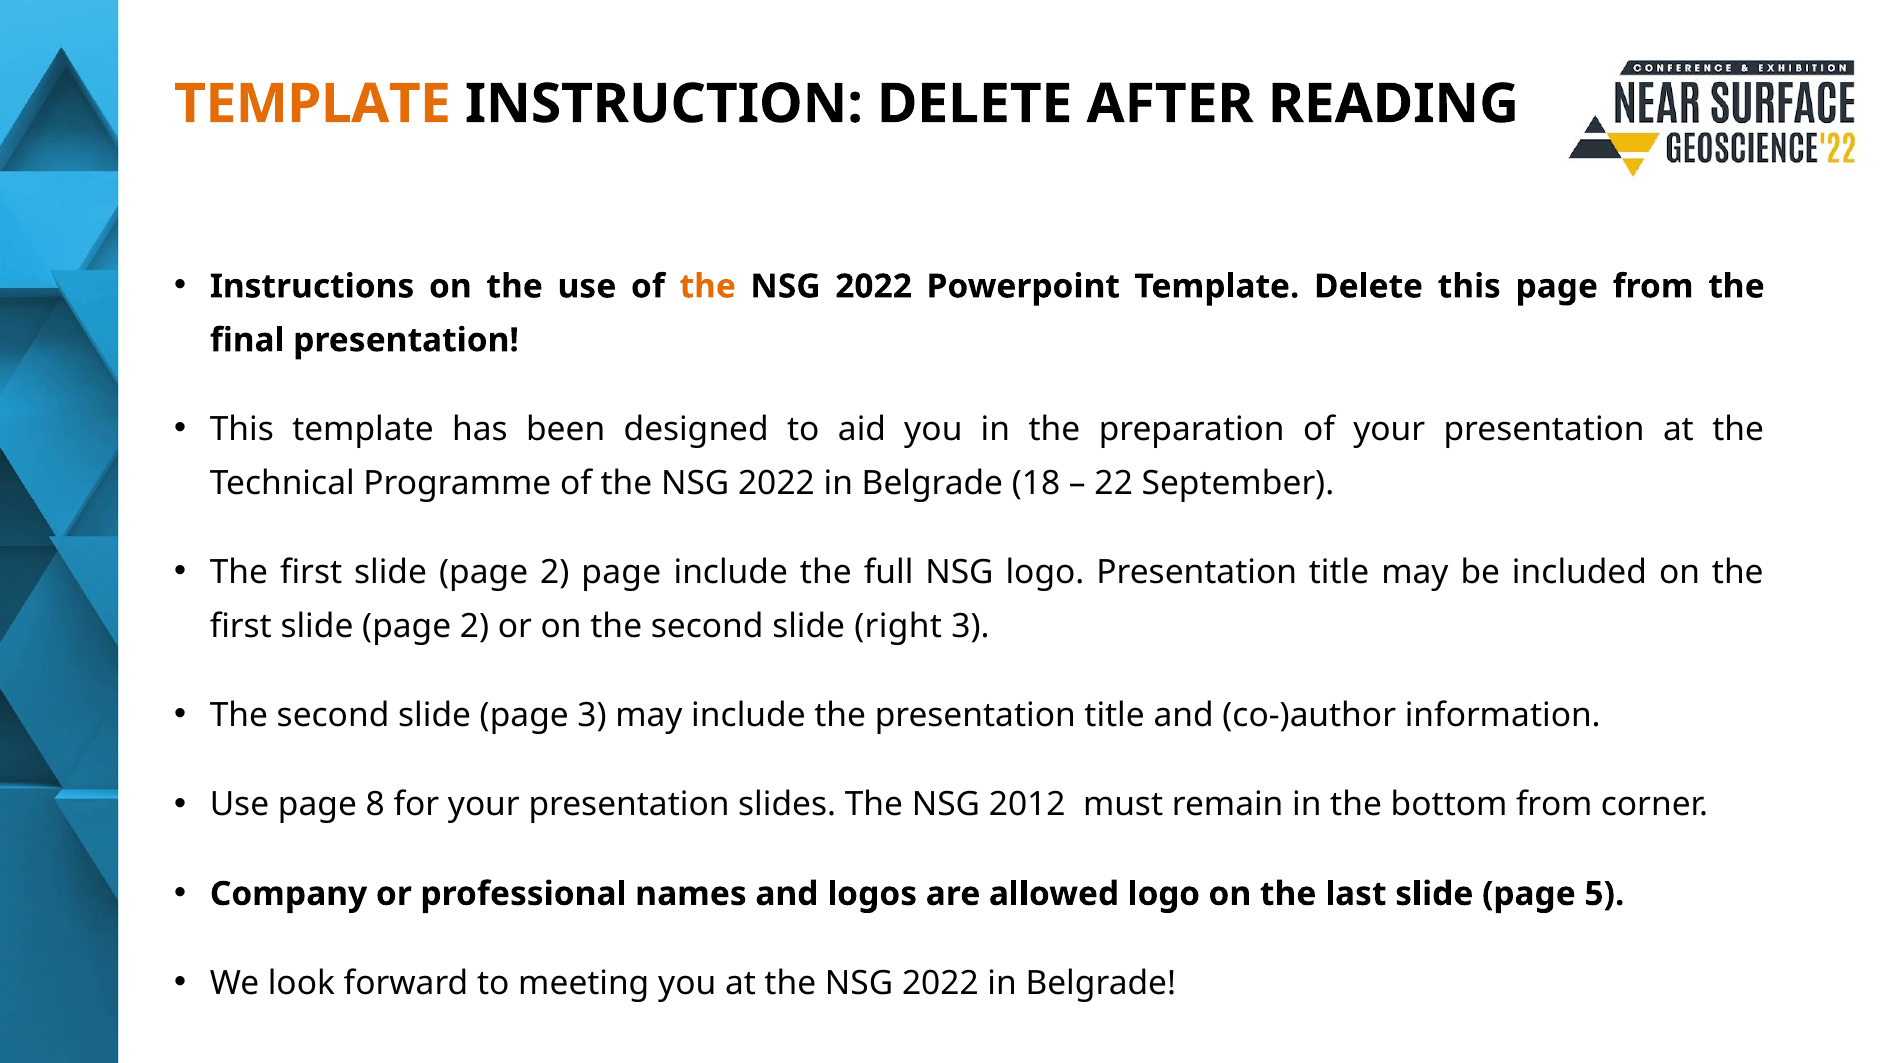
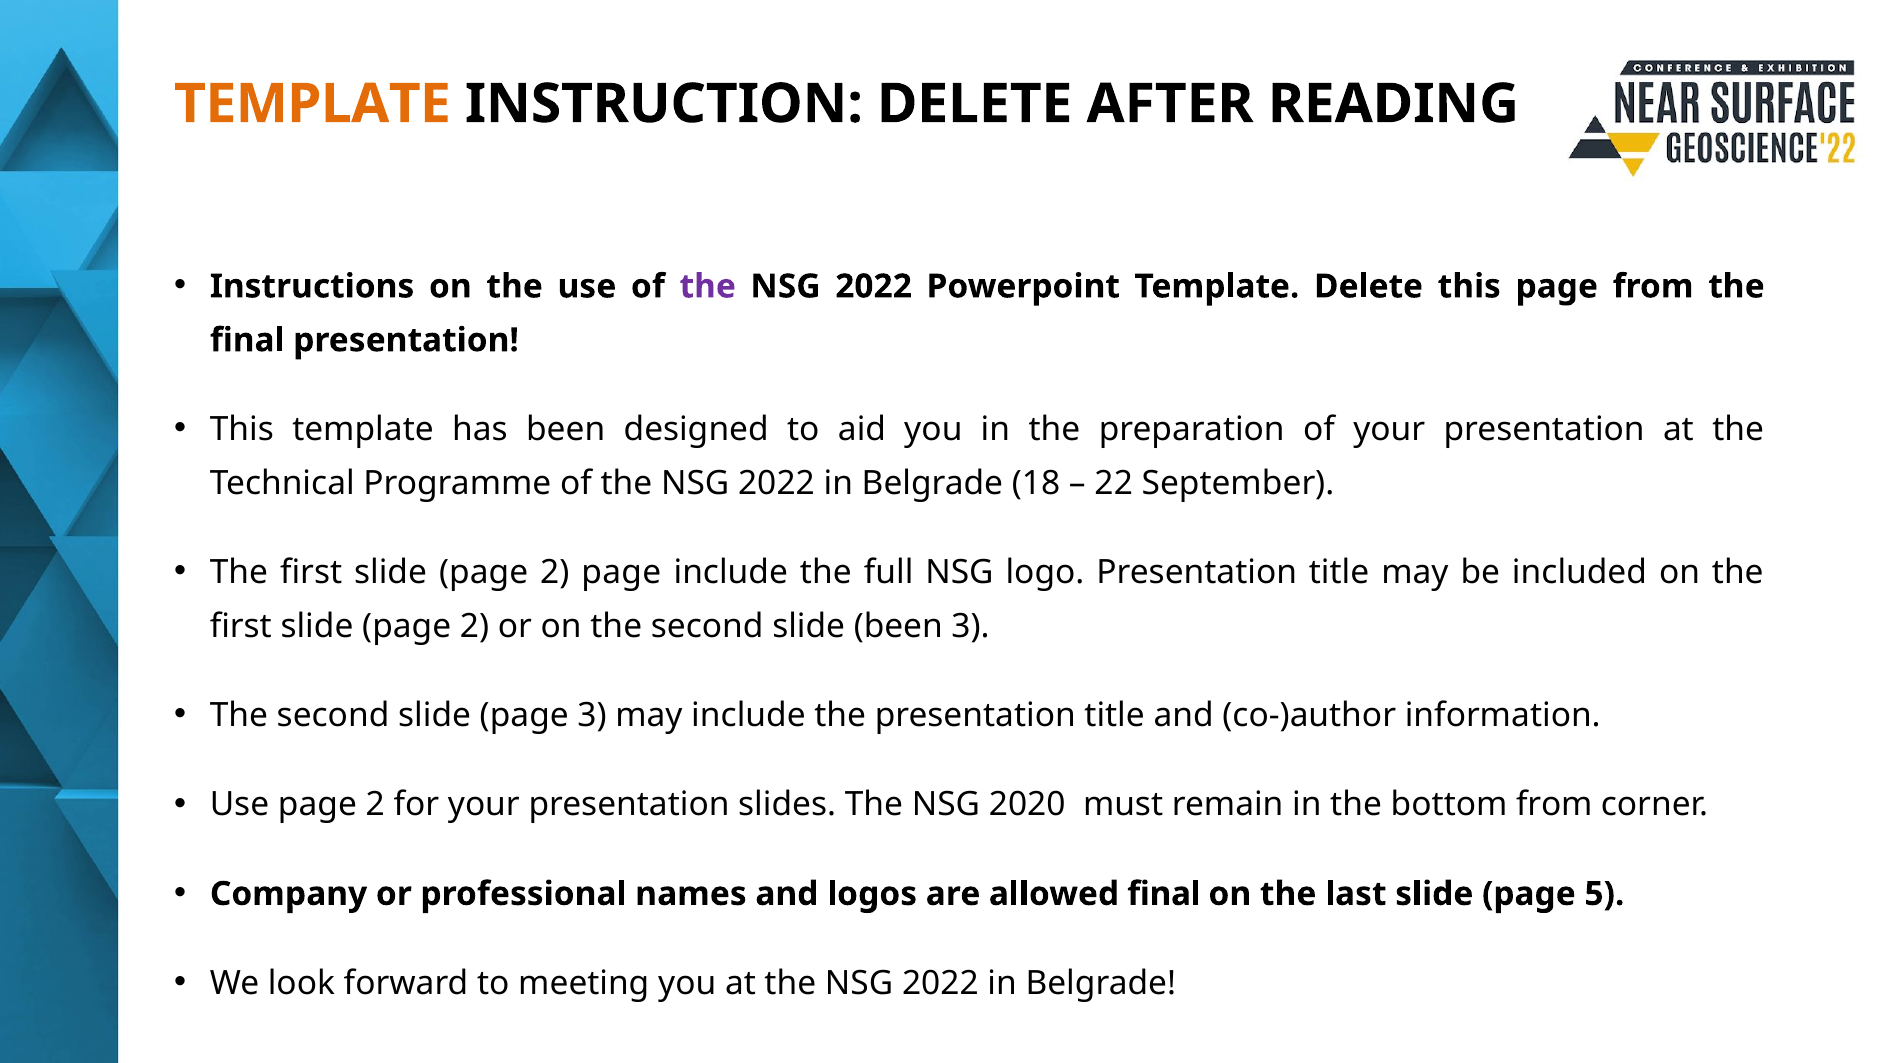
the colour: orange -> purple (708, 286)
slide right: right -> been (898, 626)
Use page 8: 8 -> 2 (375, 805)
2012: 2012 -> 2020 (1027, 805)
allowed logo: logo -> final (1164, 894)
